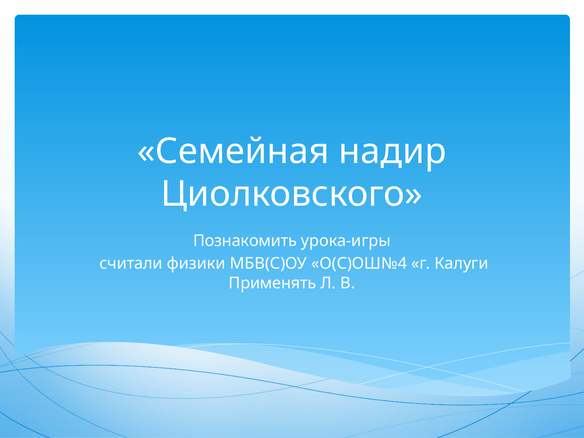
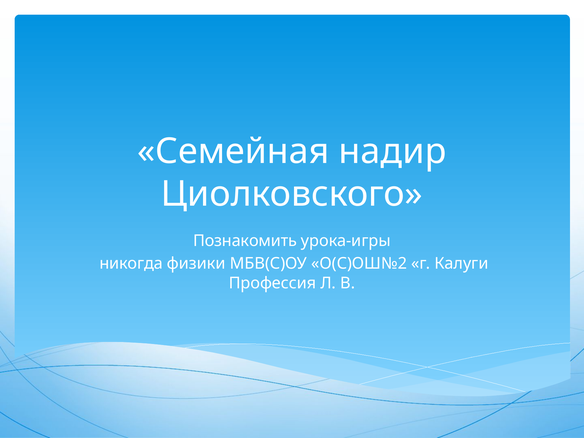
считали: считали -> никогда (131, 264)
О(С)ОШ№4: О(С)ОШ№4 -> О(С)ОШ№2 (359, 264)
Применять: Применять -> Профессия (272, 283)
